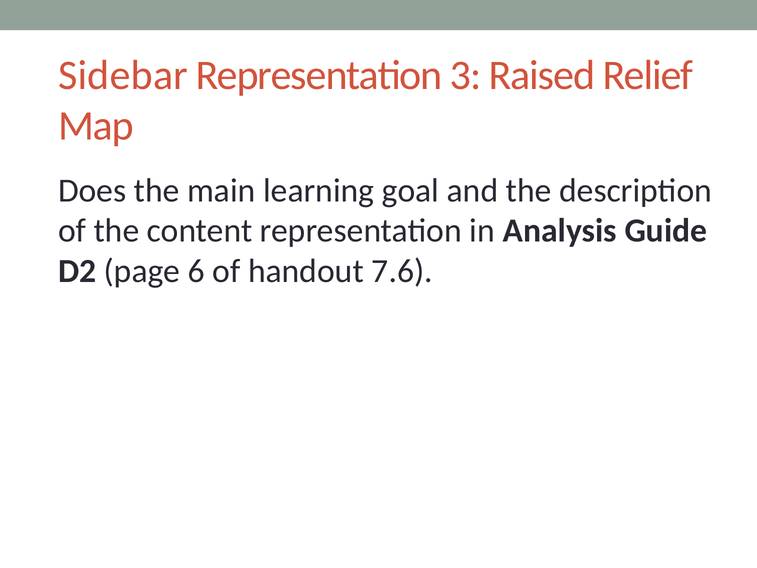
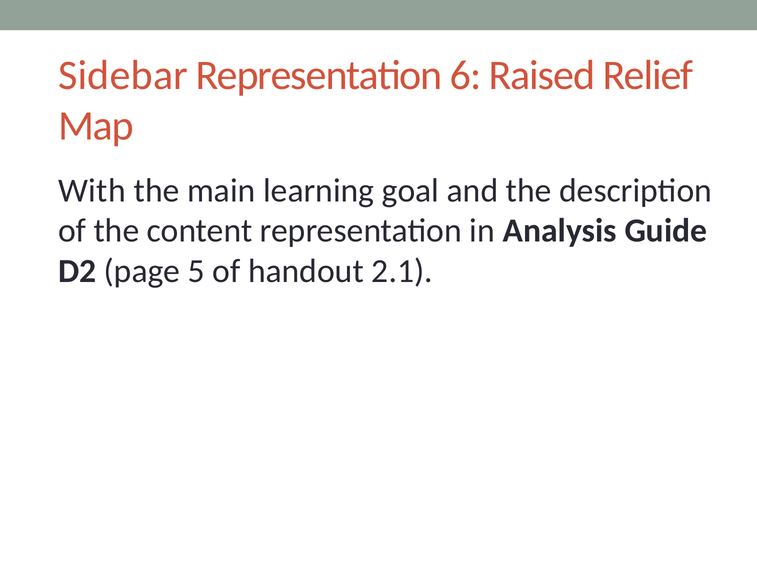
3: 3 -> 6 (466, 75)
Does: Does -> With (92, 190)
6: 6 -> 5 (196, 271)
7.6: 7.6 -> 2.1 (402, 271)
